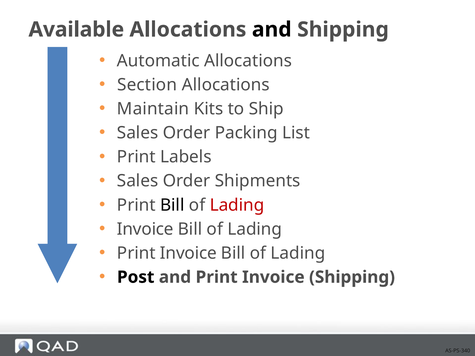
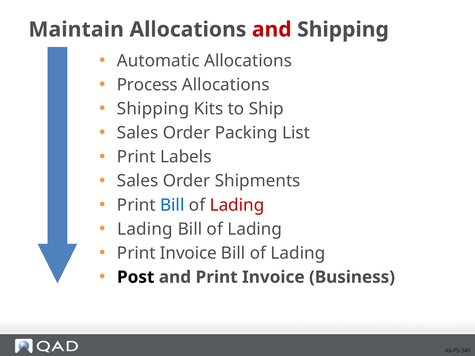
Available: Available -> Maintain (76, 30)
and colour: black -> red (272, 30)
Section: Section -> Process (147, 85)
Maintain: Maintain -> Shipping (153, 109)
Bill colour: black -> blue (172, 205)
Invoice: Invoice -> Lading (145, 229)
Invoice Shipping: Shipping -> Business (352, 277)
